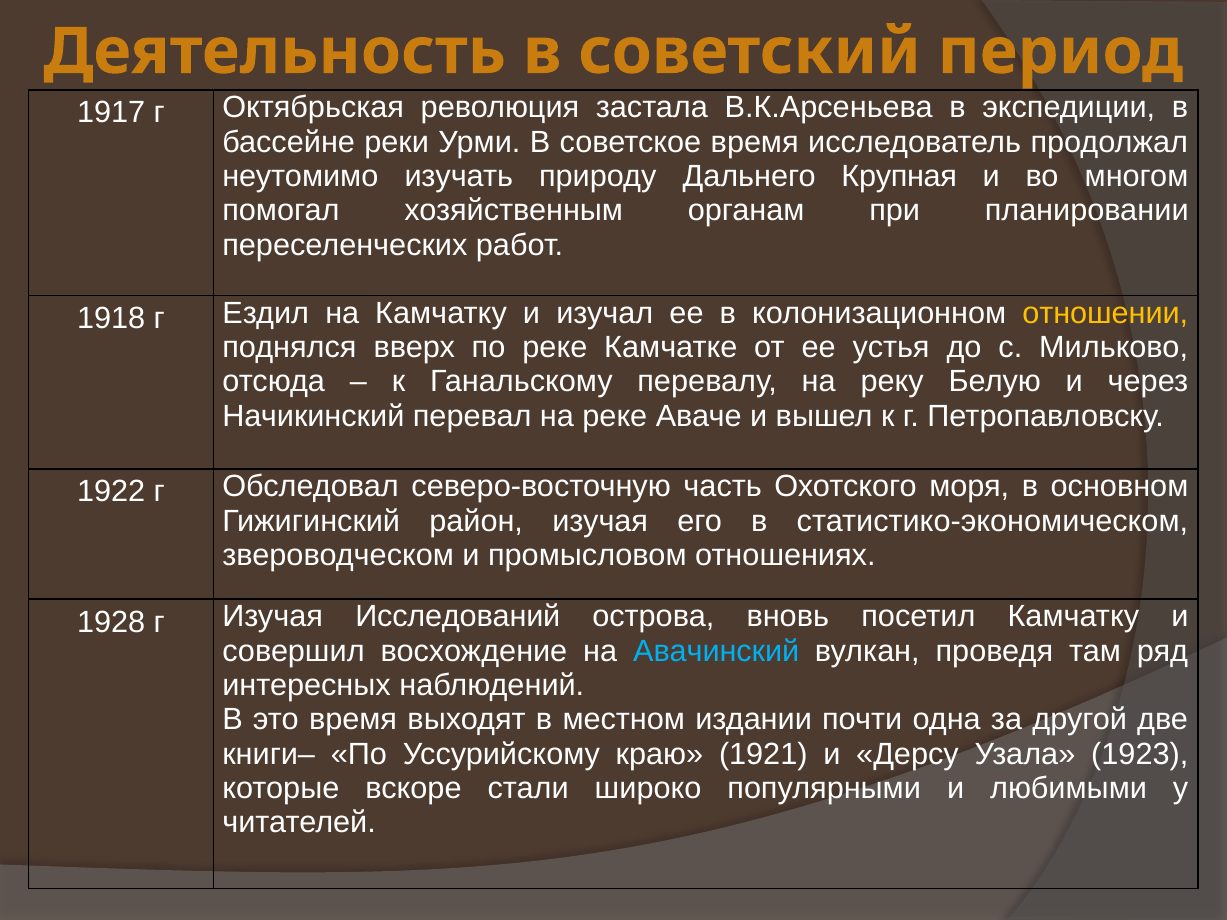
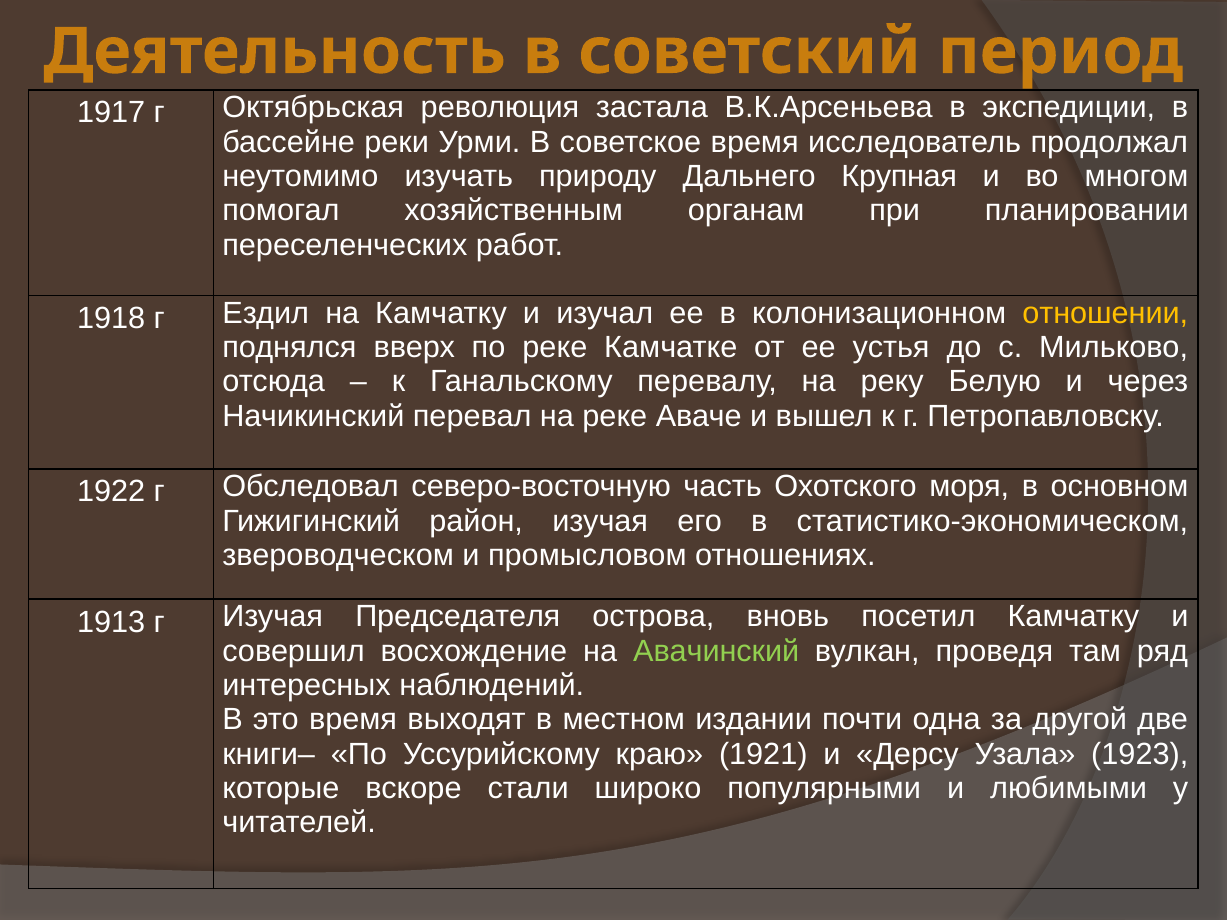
1928: 1928 -> 1913 (111, 622)
Исследований: Исследований -> Председателя (458, 617)
Авачинский colour: light blue -> light green (716, 651)
